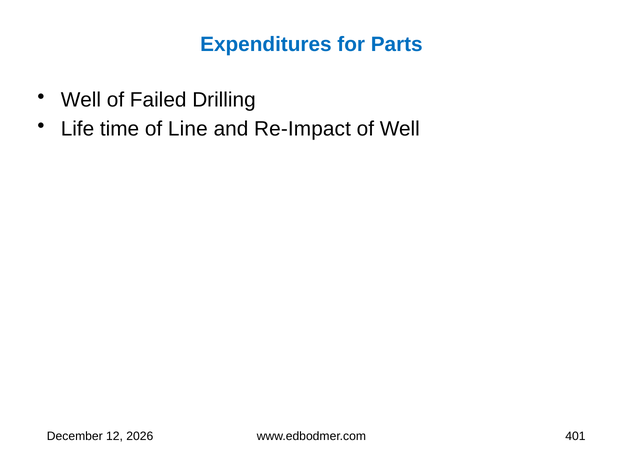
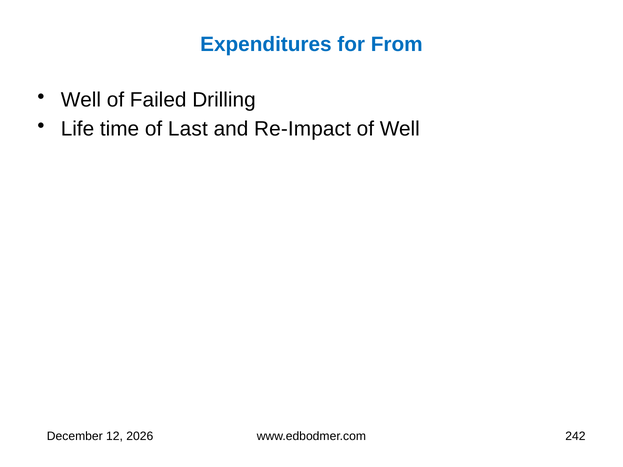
Parts: Parts -> From (397, 45)
Line: Line -> Last (188, 129)
401: 401 -> 242 (575, 437)
